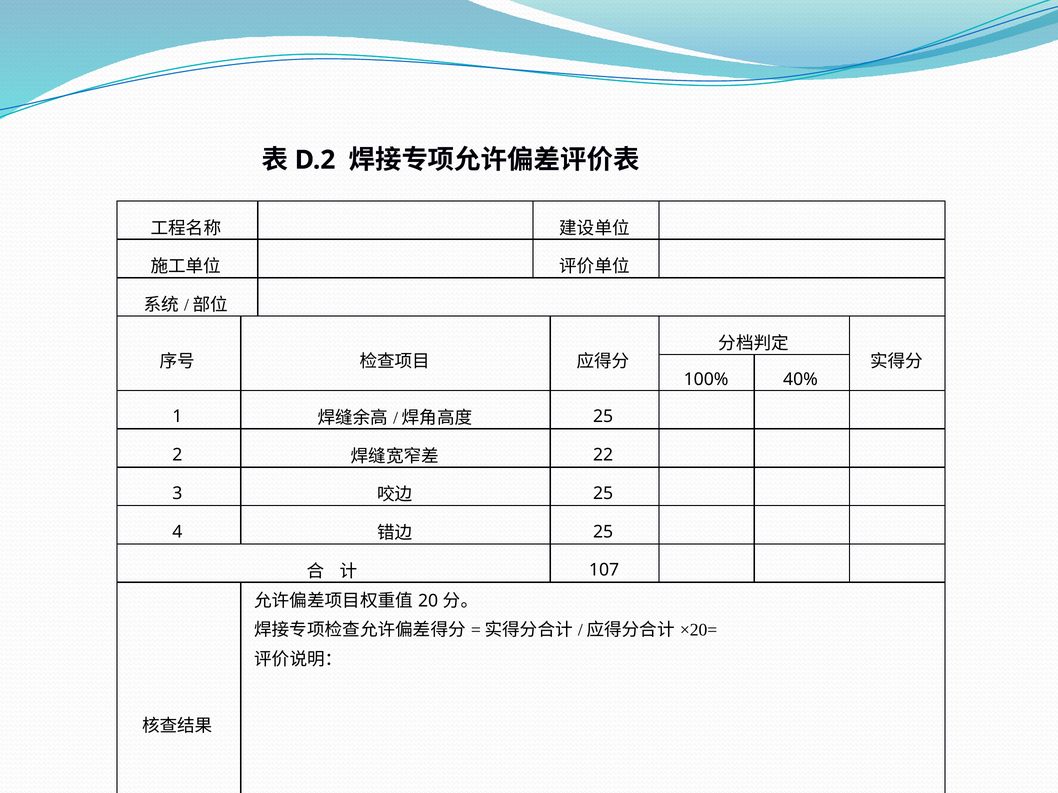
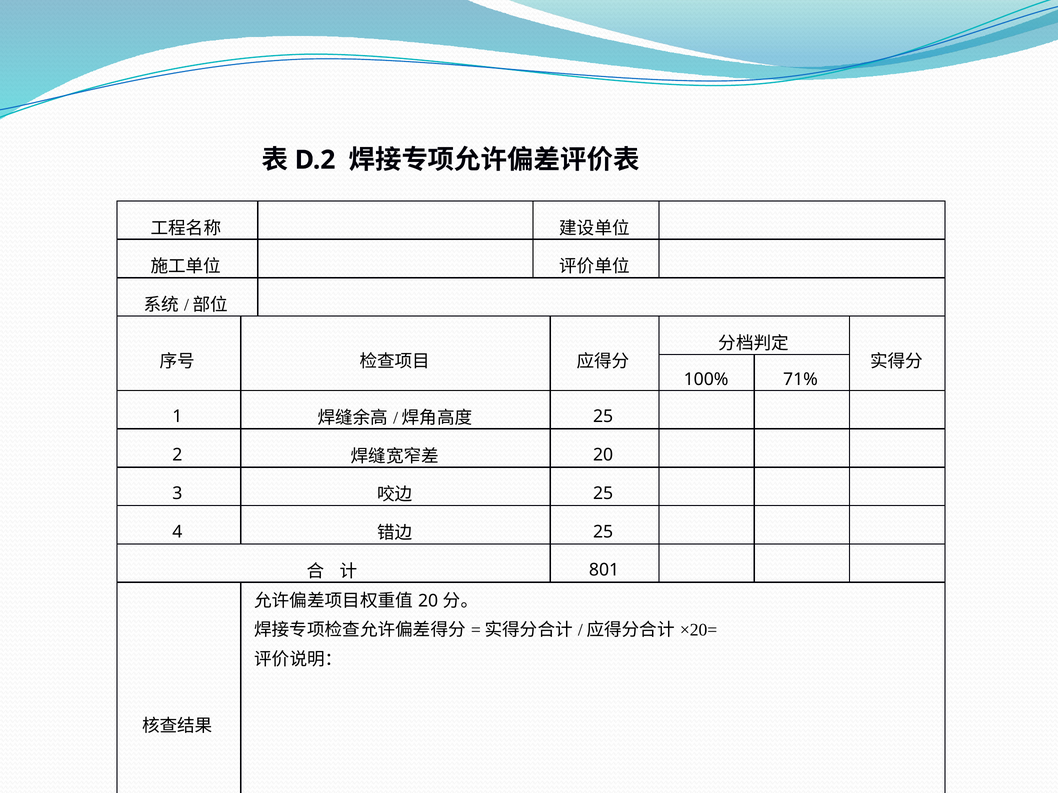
40%: 40% -> 71% (800, 380)
22: 22 -> 20 (603, 455)
107: 107 -> 801 (604, 571)
